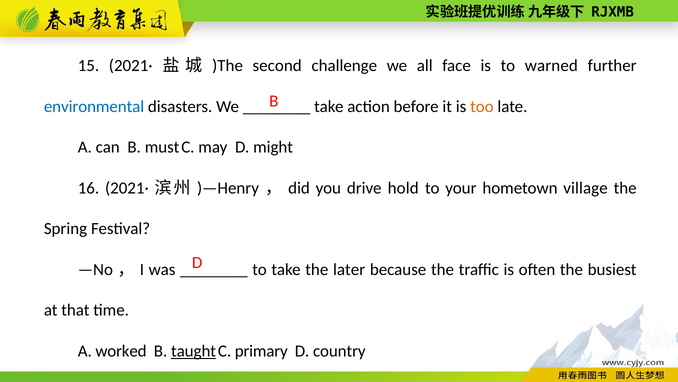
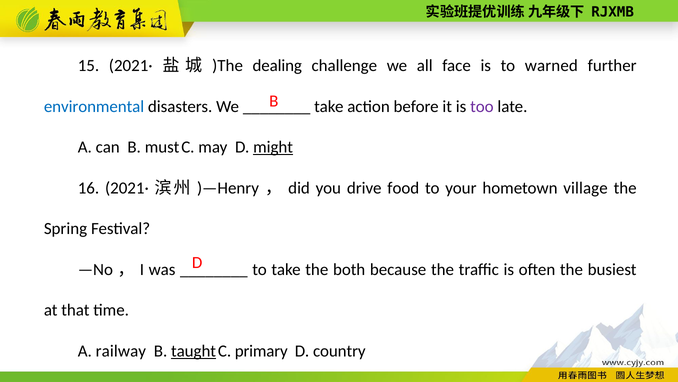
second: second -> dealing (277, 66)
too colour: orange -> purple (482, 106)
might underline: none -> present (273, 147)
hold: hold -> food (403, 188)
later: later -> both (349, 269)
worked: worked -> railway (121, 351)
